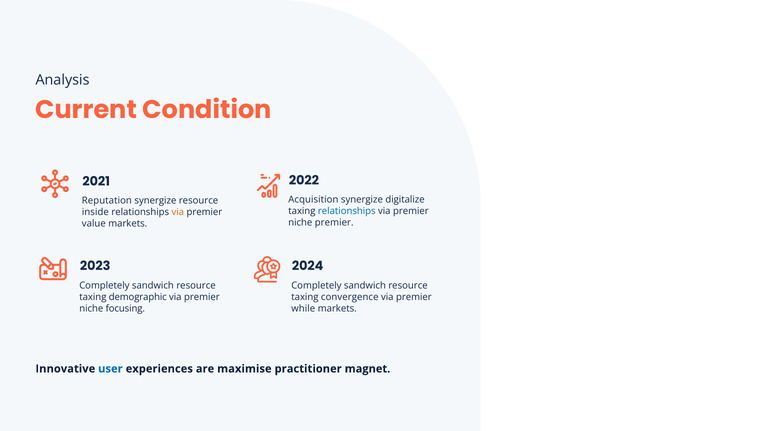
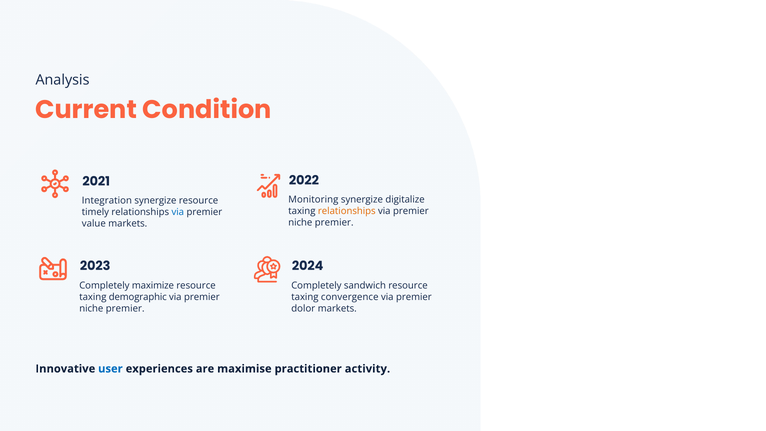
Acquisition: Acquisition -> Monitoring (313, 200)
Reputation: Reputation -> Integration (107, 201)
relationships colour: blue -> orange (347, 211)
inside: inside -> timely (95, 212)
via colour: orange -> blue (178, 212)
sandwich: sandwich -> maximize (153, 285)
focusing: focusing -> premier (125, 308)
while: while -> dolor (303, 308)
magnet: magnet -> activity (367, 369)
